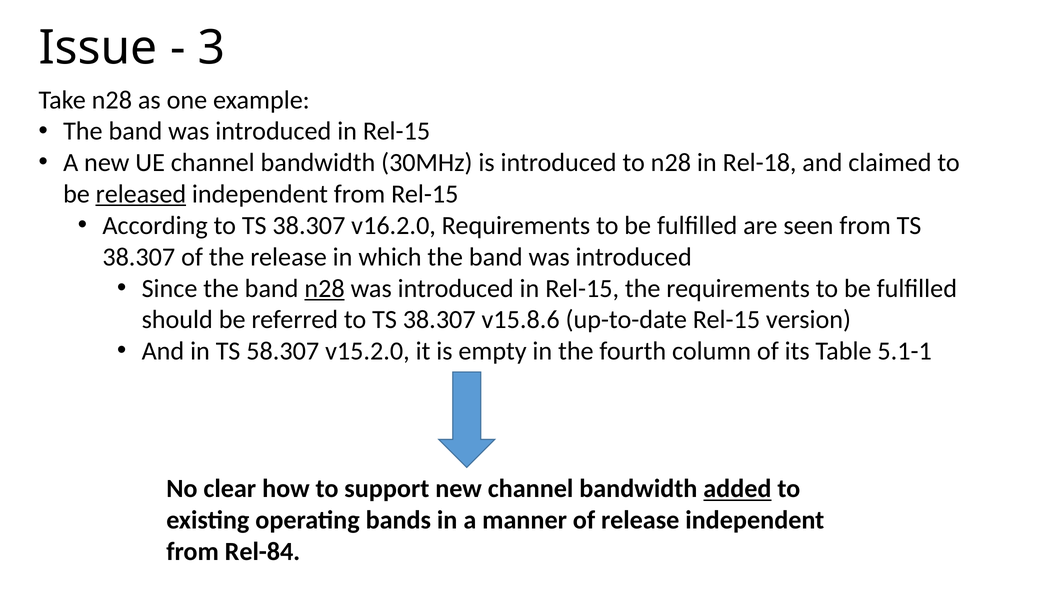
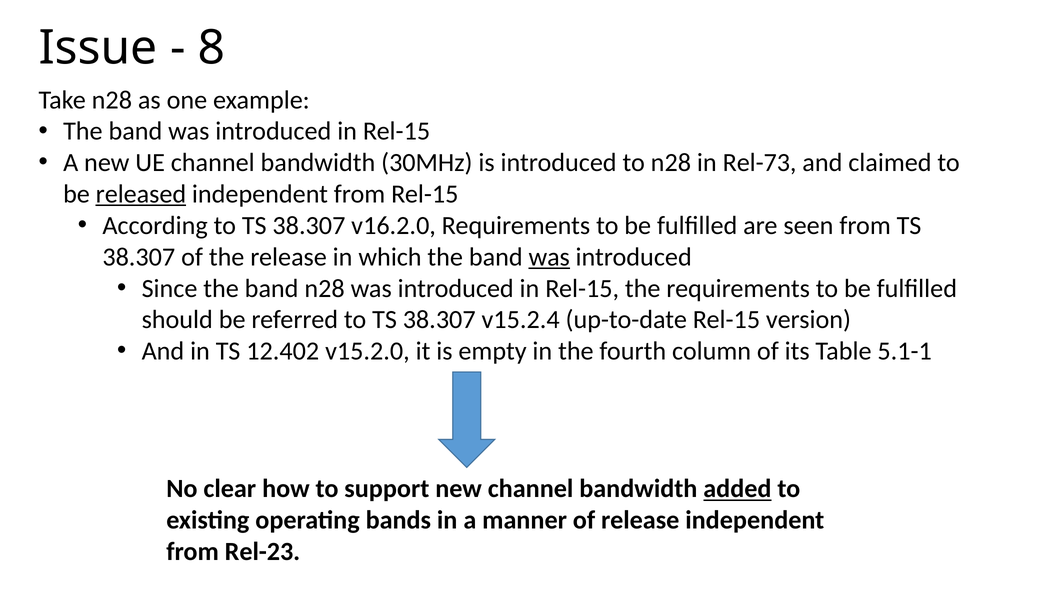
3: 3 -> 8 (212, 48)
Rel-18: Rel-18 -> Rel-73 (760, 163)
was underline: none -> present (549, 257)
n28 underline: present -> none (325, 288)
v15.8.6: v15.8.6 -> v15.2.4 (521, 320)
58.307: 58.307 -> 12.402 (283, 351)
Rel-84: Rel-84 -> Rel-23 (262, 552)
